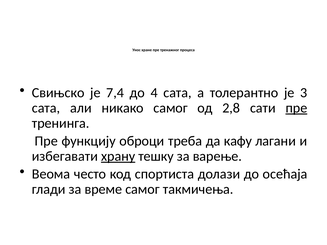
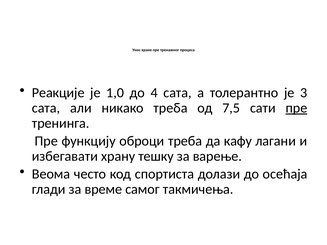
Свињско: Свињско -> Реакције (58, 93)
7,4: 7,4 -> 1,0 (115, 93)
никако самог: самог -> треба (171, 108)
2,8: 2,8 -> 7,5 (231, 108)
храну underline: present -> none (118, 156)
